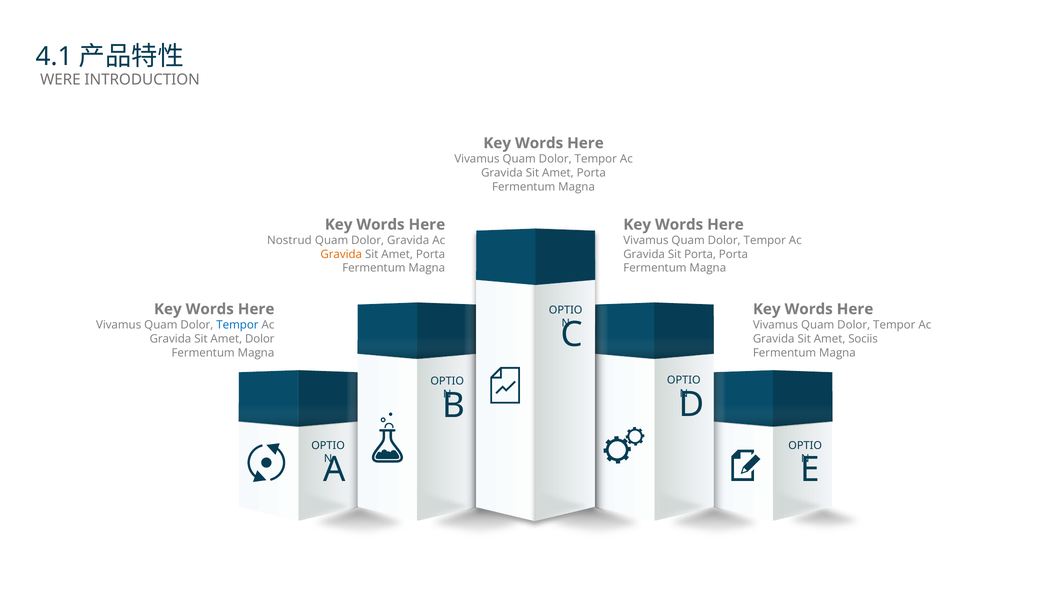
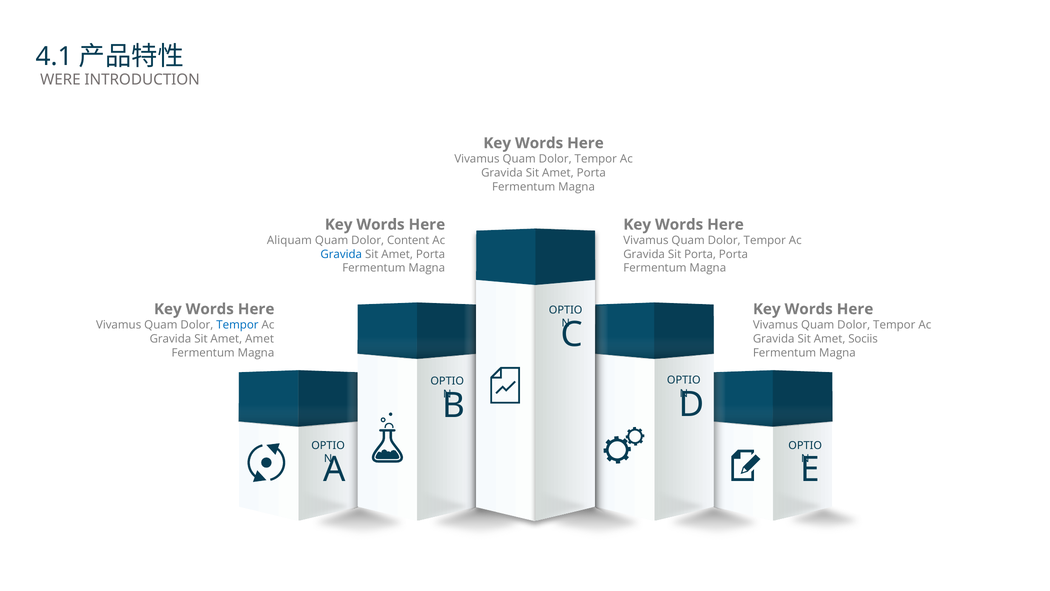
Nostrud: Nostrud -> Aliquam (289, 240)
Dolor Gravida: Gravida -> Content (408, 240)
Gravida colour: orange -> blue (341, 254)
Amet Dolor: Dolor -> Amet (260, 339)
